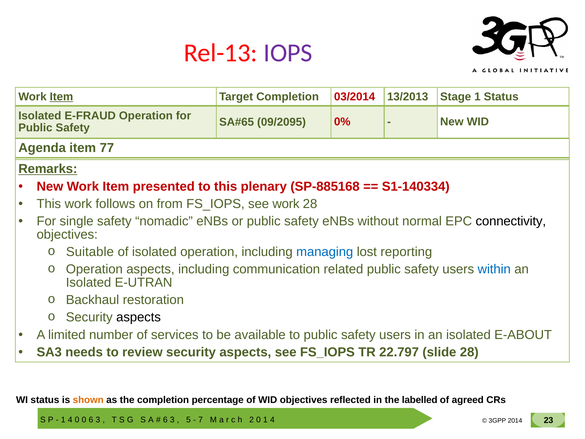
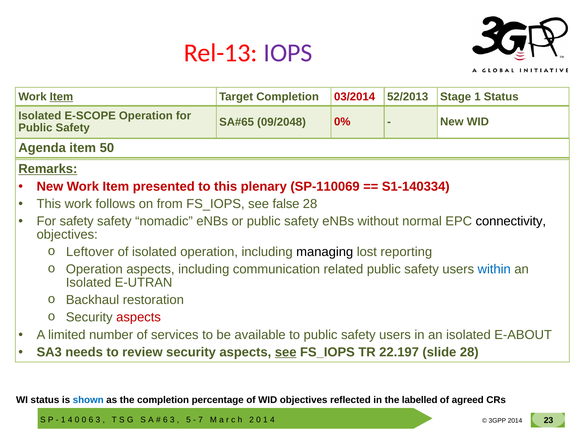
13/2013: 13/2013 -> 52/2013 (408, 97)
E-FRAUD: E-FRAUD -> E-SCOPE (90, 116)
09/2095: 09/2095 -> 09/2048 (282, 122)
77: 77 -> 50 (107, 148)
SP-885168: SP-885168 -> SP-110069 (325, 186)
see work: work -> false (286, 204)
For single: single -> safety (77, 221)
Suitable: Suitable -> Leftover (90, 252)
managing colour: blue -> black (325, 252)
aspects colour: black -> red (139, 317)
see underline: none -> present (286, 352)
22.797: 22.797 -> 22.197 (399, 352)
shown colour: orange -> blue (88, 400)
